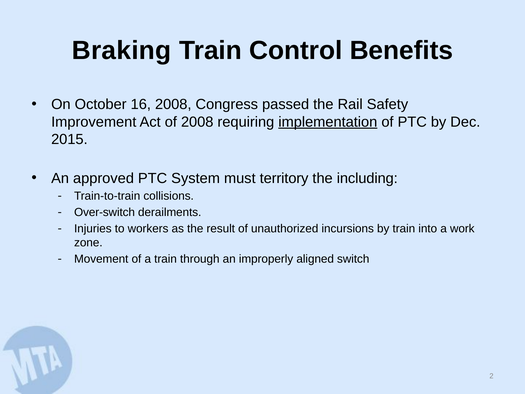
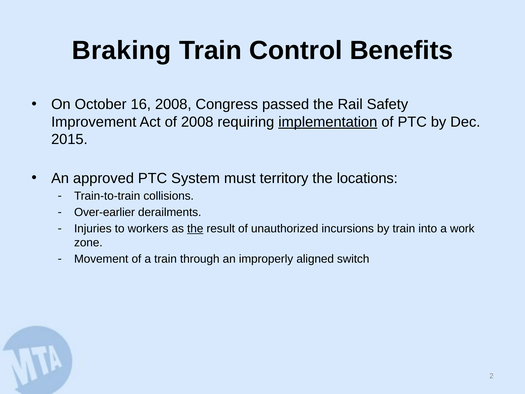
including: including -> locations (367, 178)
Over-switch: Over-switch -> Over-earlier (105, 212)
the underline: none -> present (195, 229)
